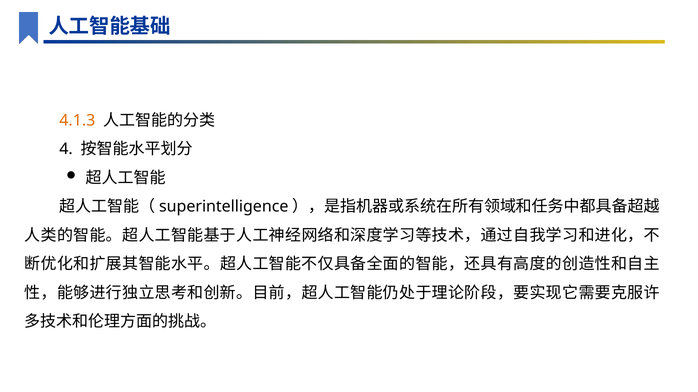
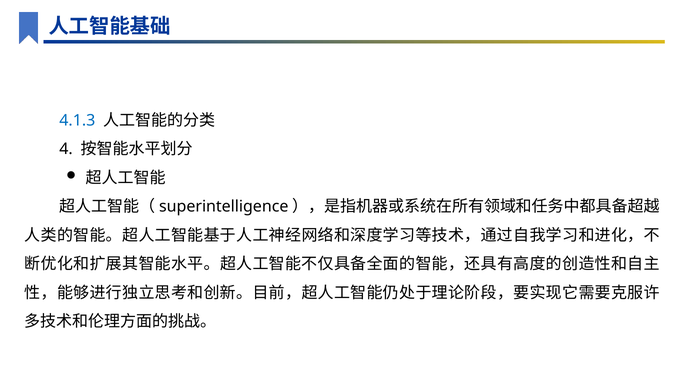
4.1.3 colour: orange -> blue (77, 121)
